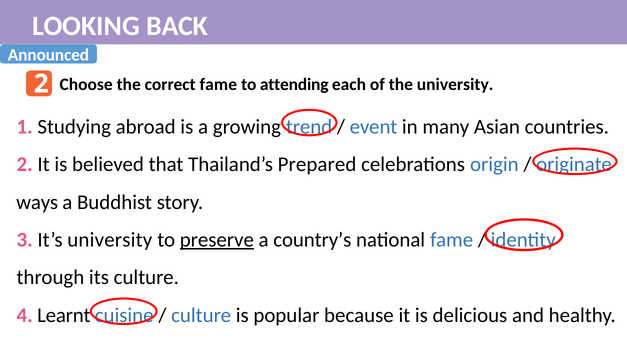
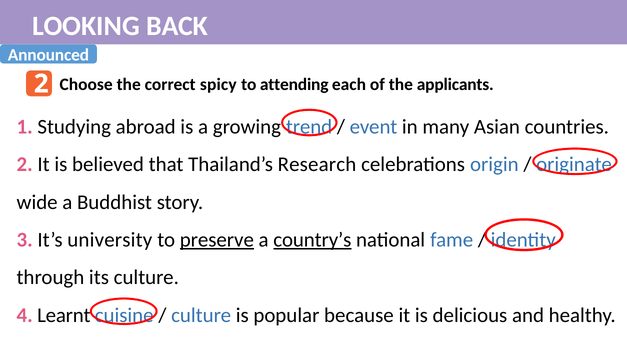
correct fame: fame -> spicy (218, 84)
the university: university -> applicants (455, 84)
Prepared: Prepared -> Research (317, 164)
ways: ways -> wide (37, 202)
country’s underline: none -> present (312, 240)
